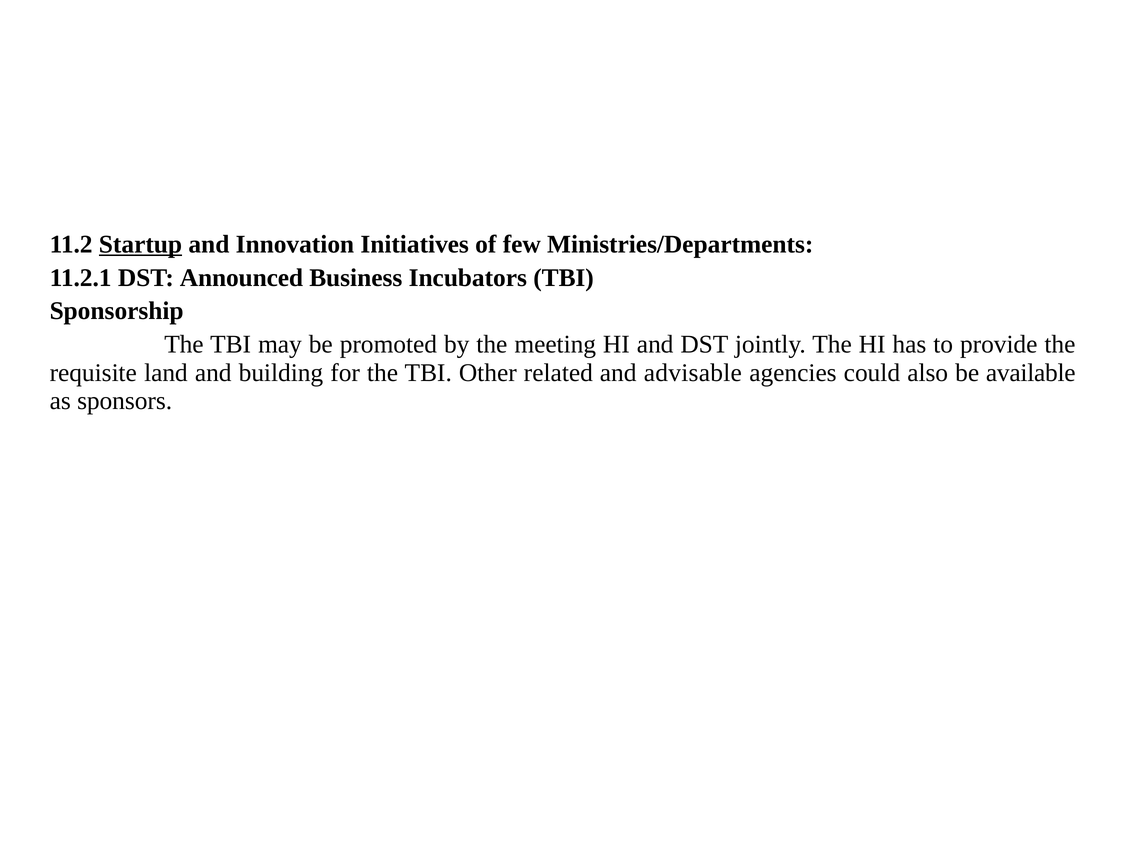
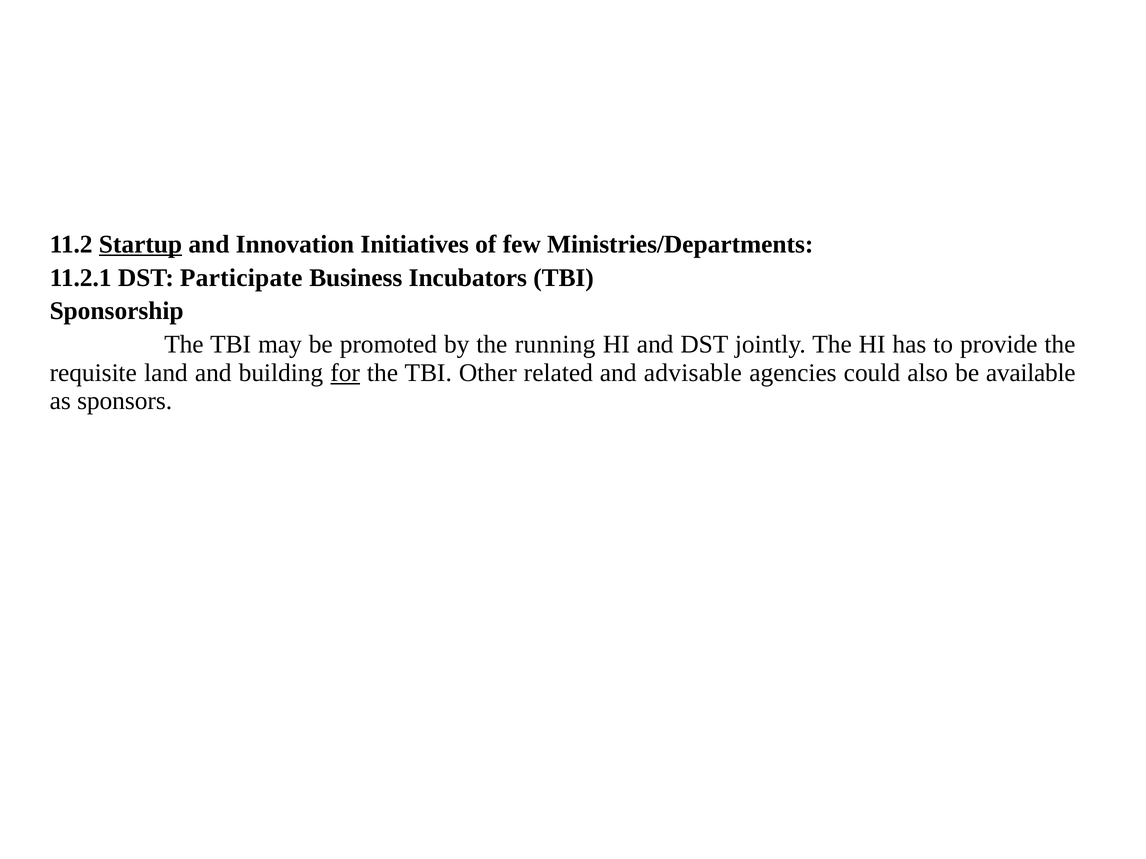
Announced: Announced -> Participate (241, 278)
meeting: meeting -> running (555, 345)
for underline: none -> present (345, 373)
